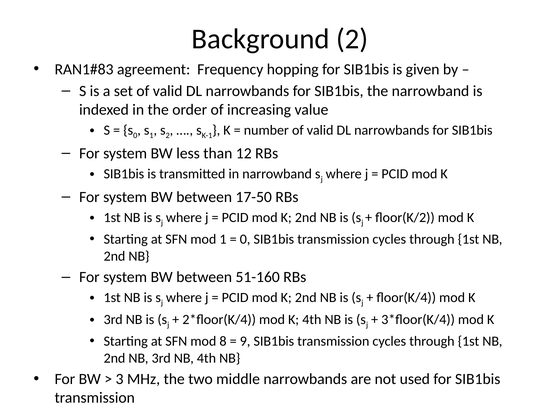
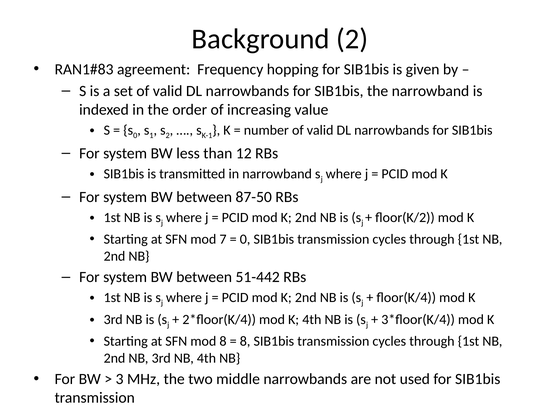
17-50: 17-50 -> 87-50 (254, 197)
mod 1: 1 -> 7 (223, 239)
51-160: 51-160 -> 51-442 (258, 277)
9: 9 -> 8 (245, 341)
